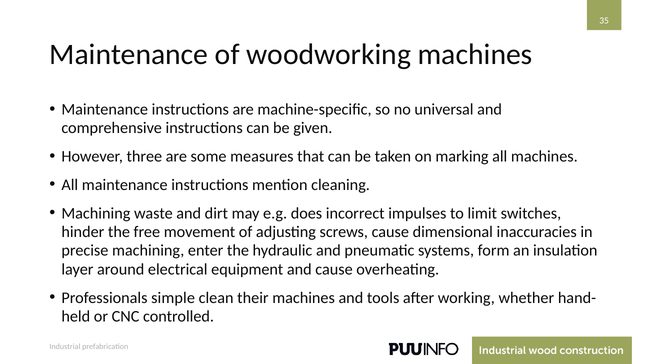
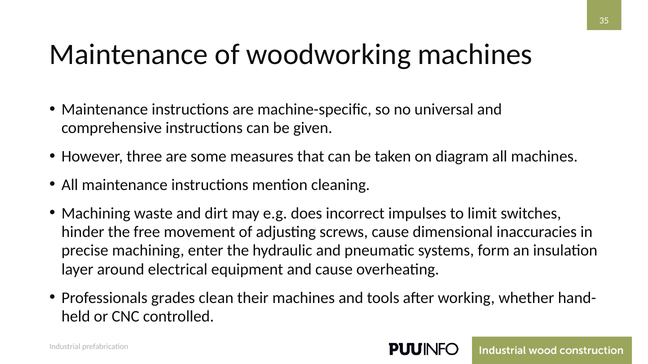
marking: marking -> diagram (462, 157)
simple: simple -> grades (173, 298)
